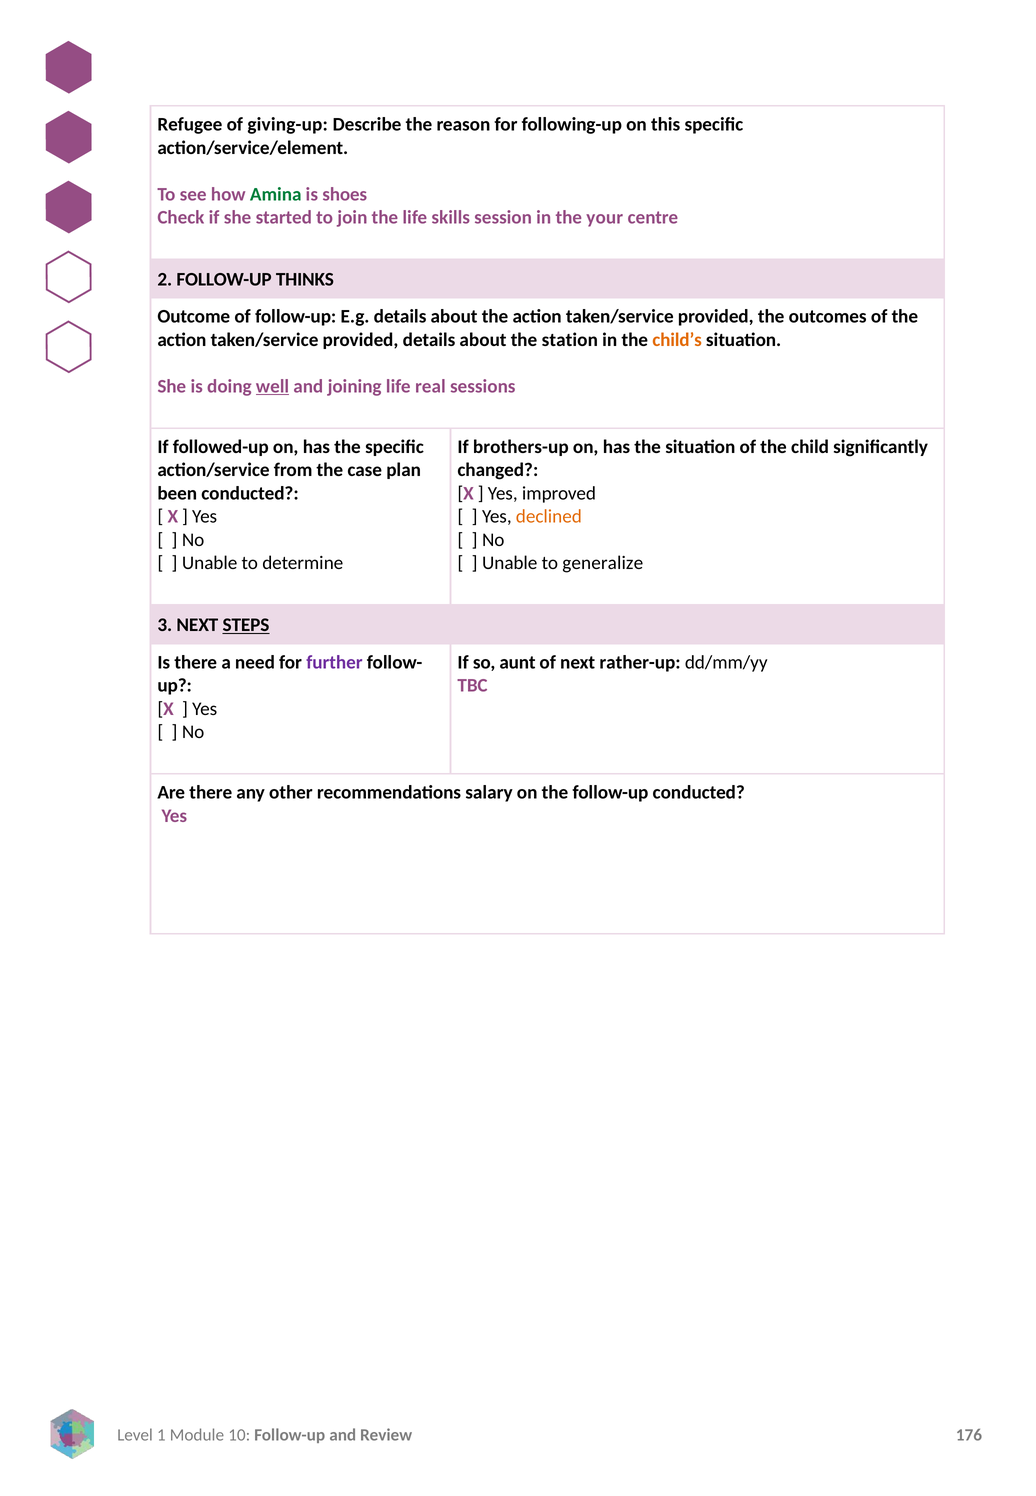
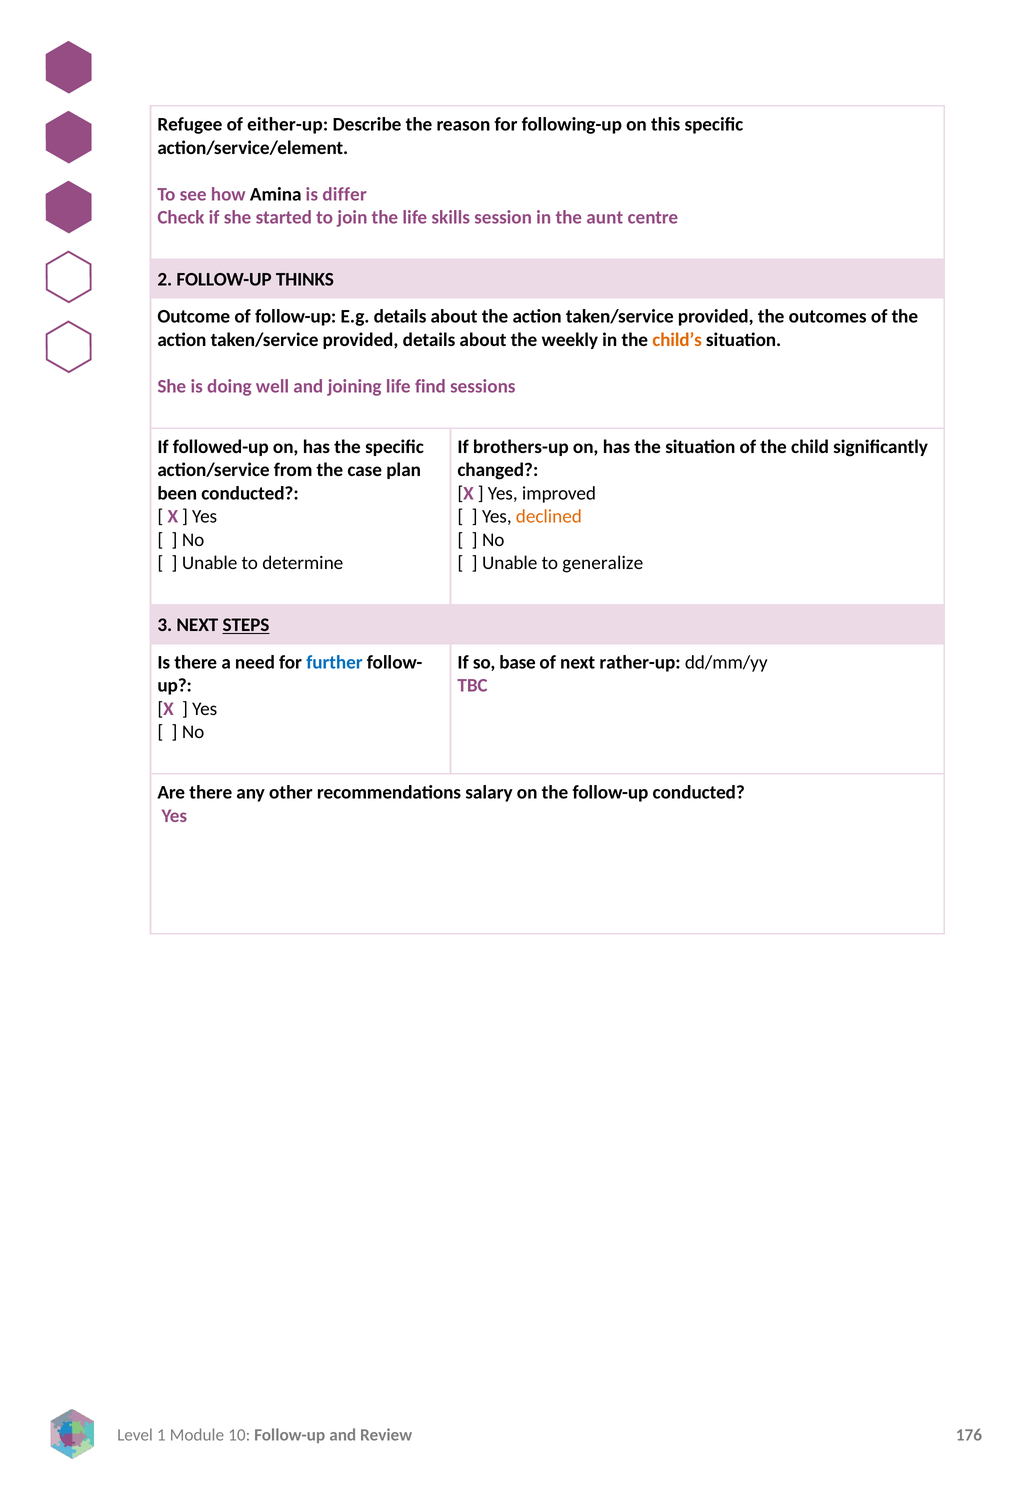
giving-up: giving-up -> either-up (288, 124)
Amina colour: green -> black (276, 194)
shoes: shoes -> differ (345, 194)
your: your -> aunt (605, 218)
station: station -> weekly (570, 340)
well underline: present -> none (272, 387)
real: real -> find (430, 387)
further colour: purple -> blue (334, 662)
aunt: aunt -> base (518, 662)
